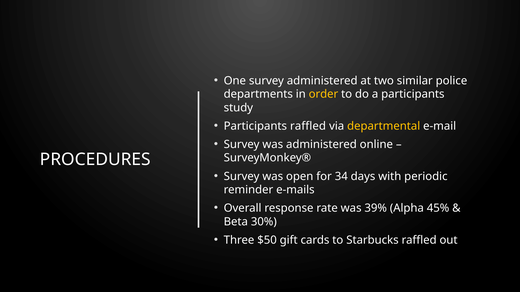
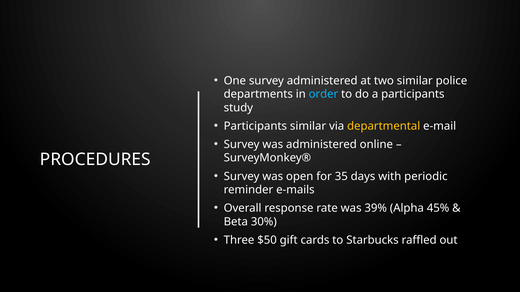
order colour: yellow -> light blue (323, 94)
Participants raffled: raffled -> similar (308, 126)
34: 34 -> 35 (341, 177)
